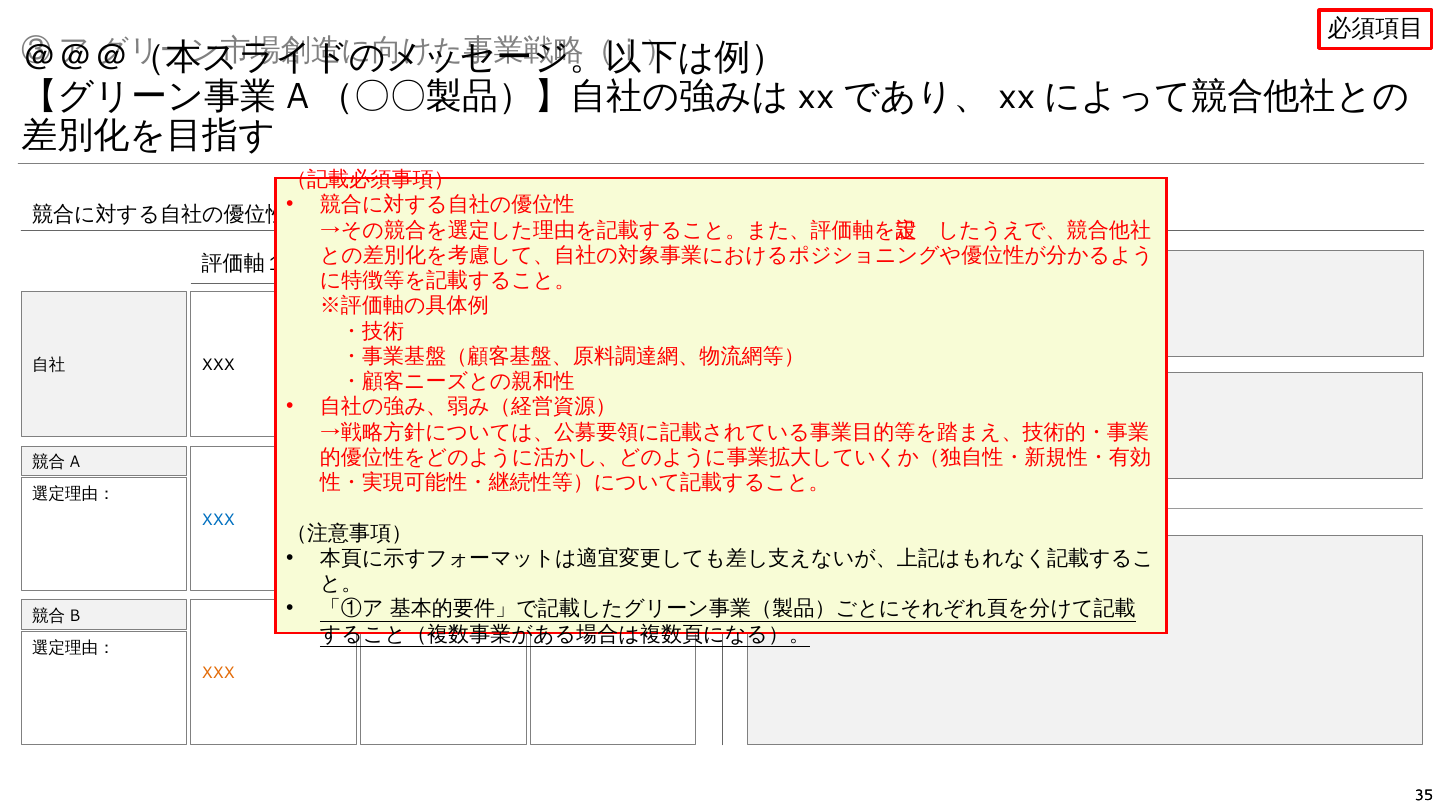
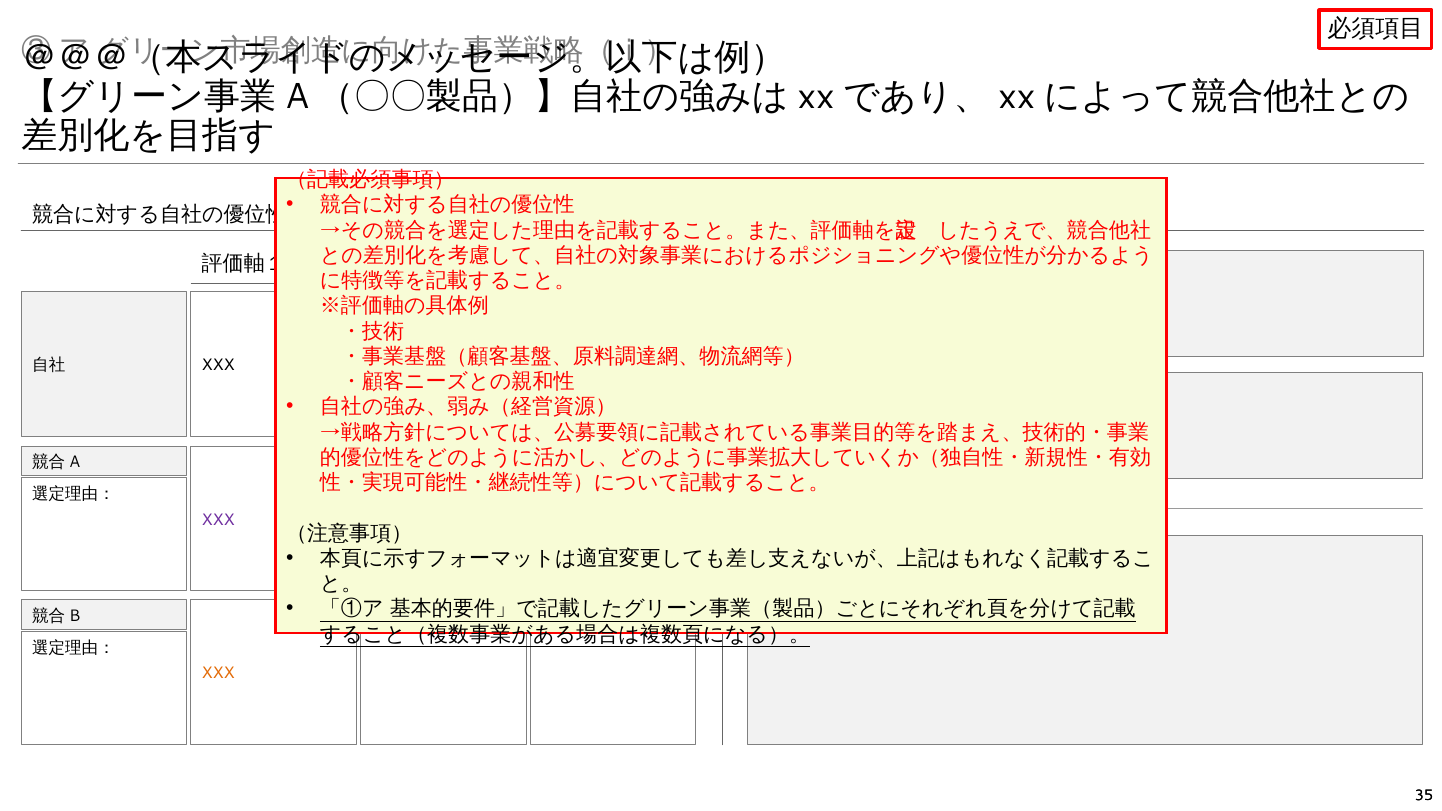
XXX colour: blue -> purple (218, 520)
